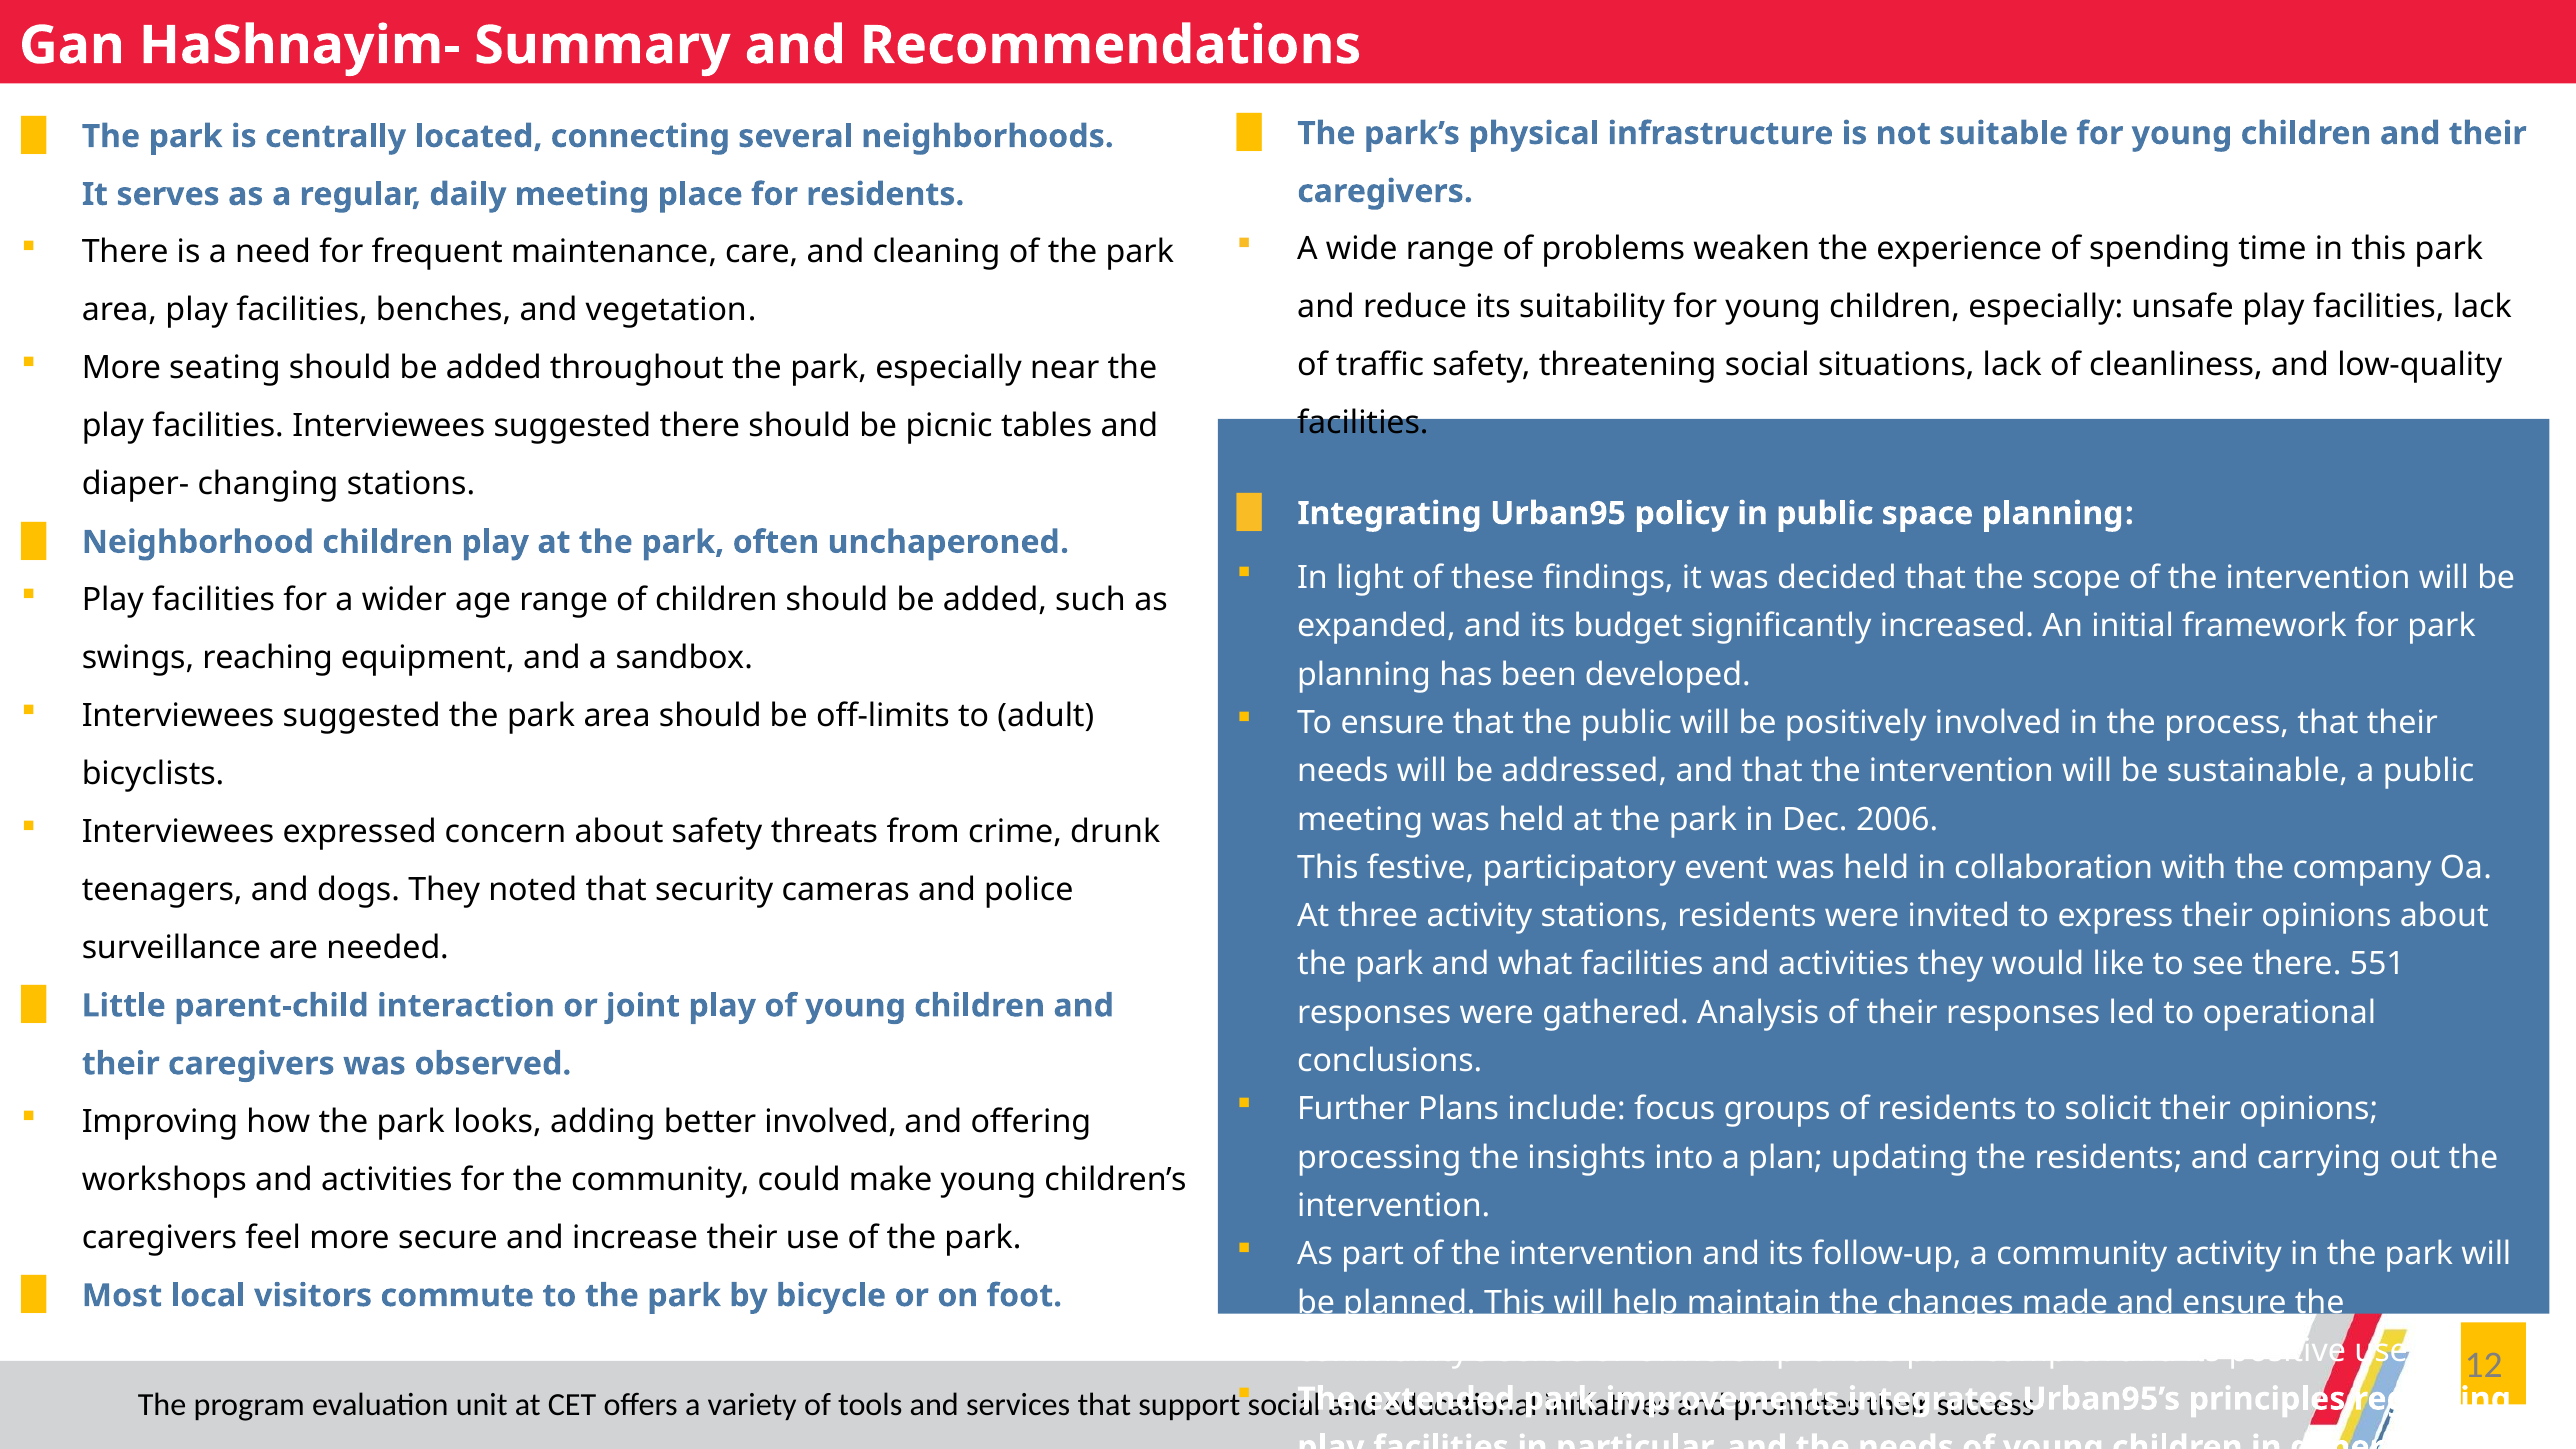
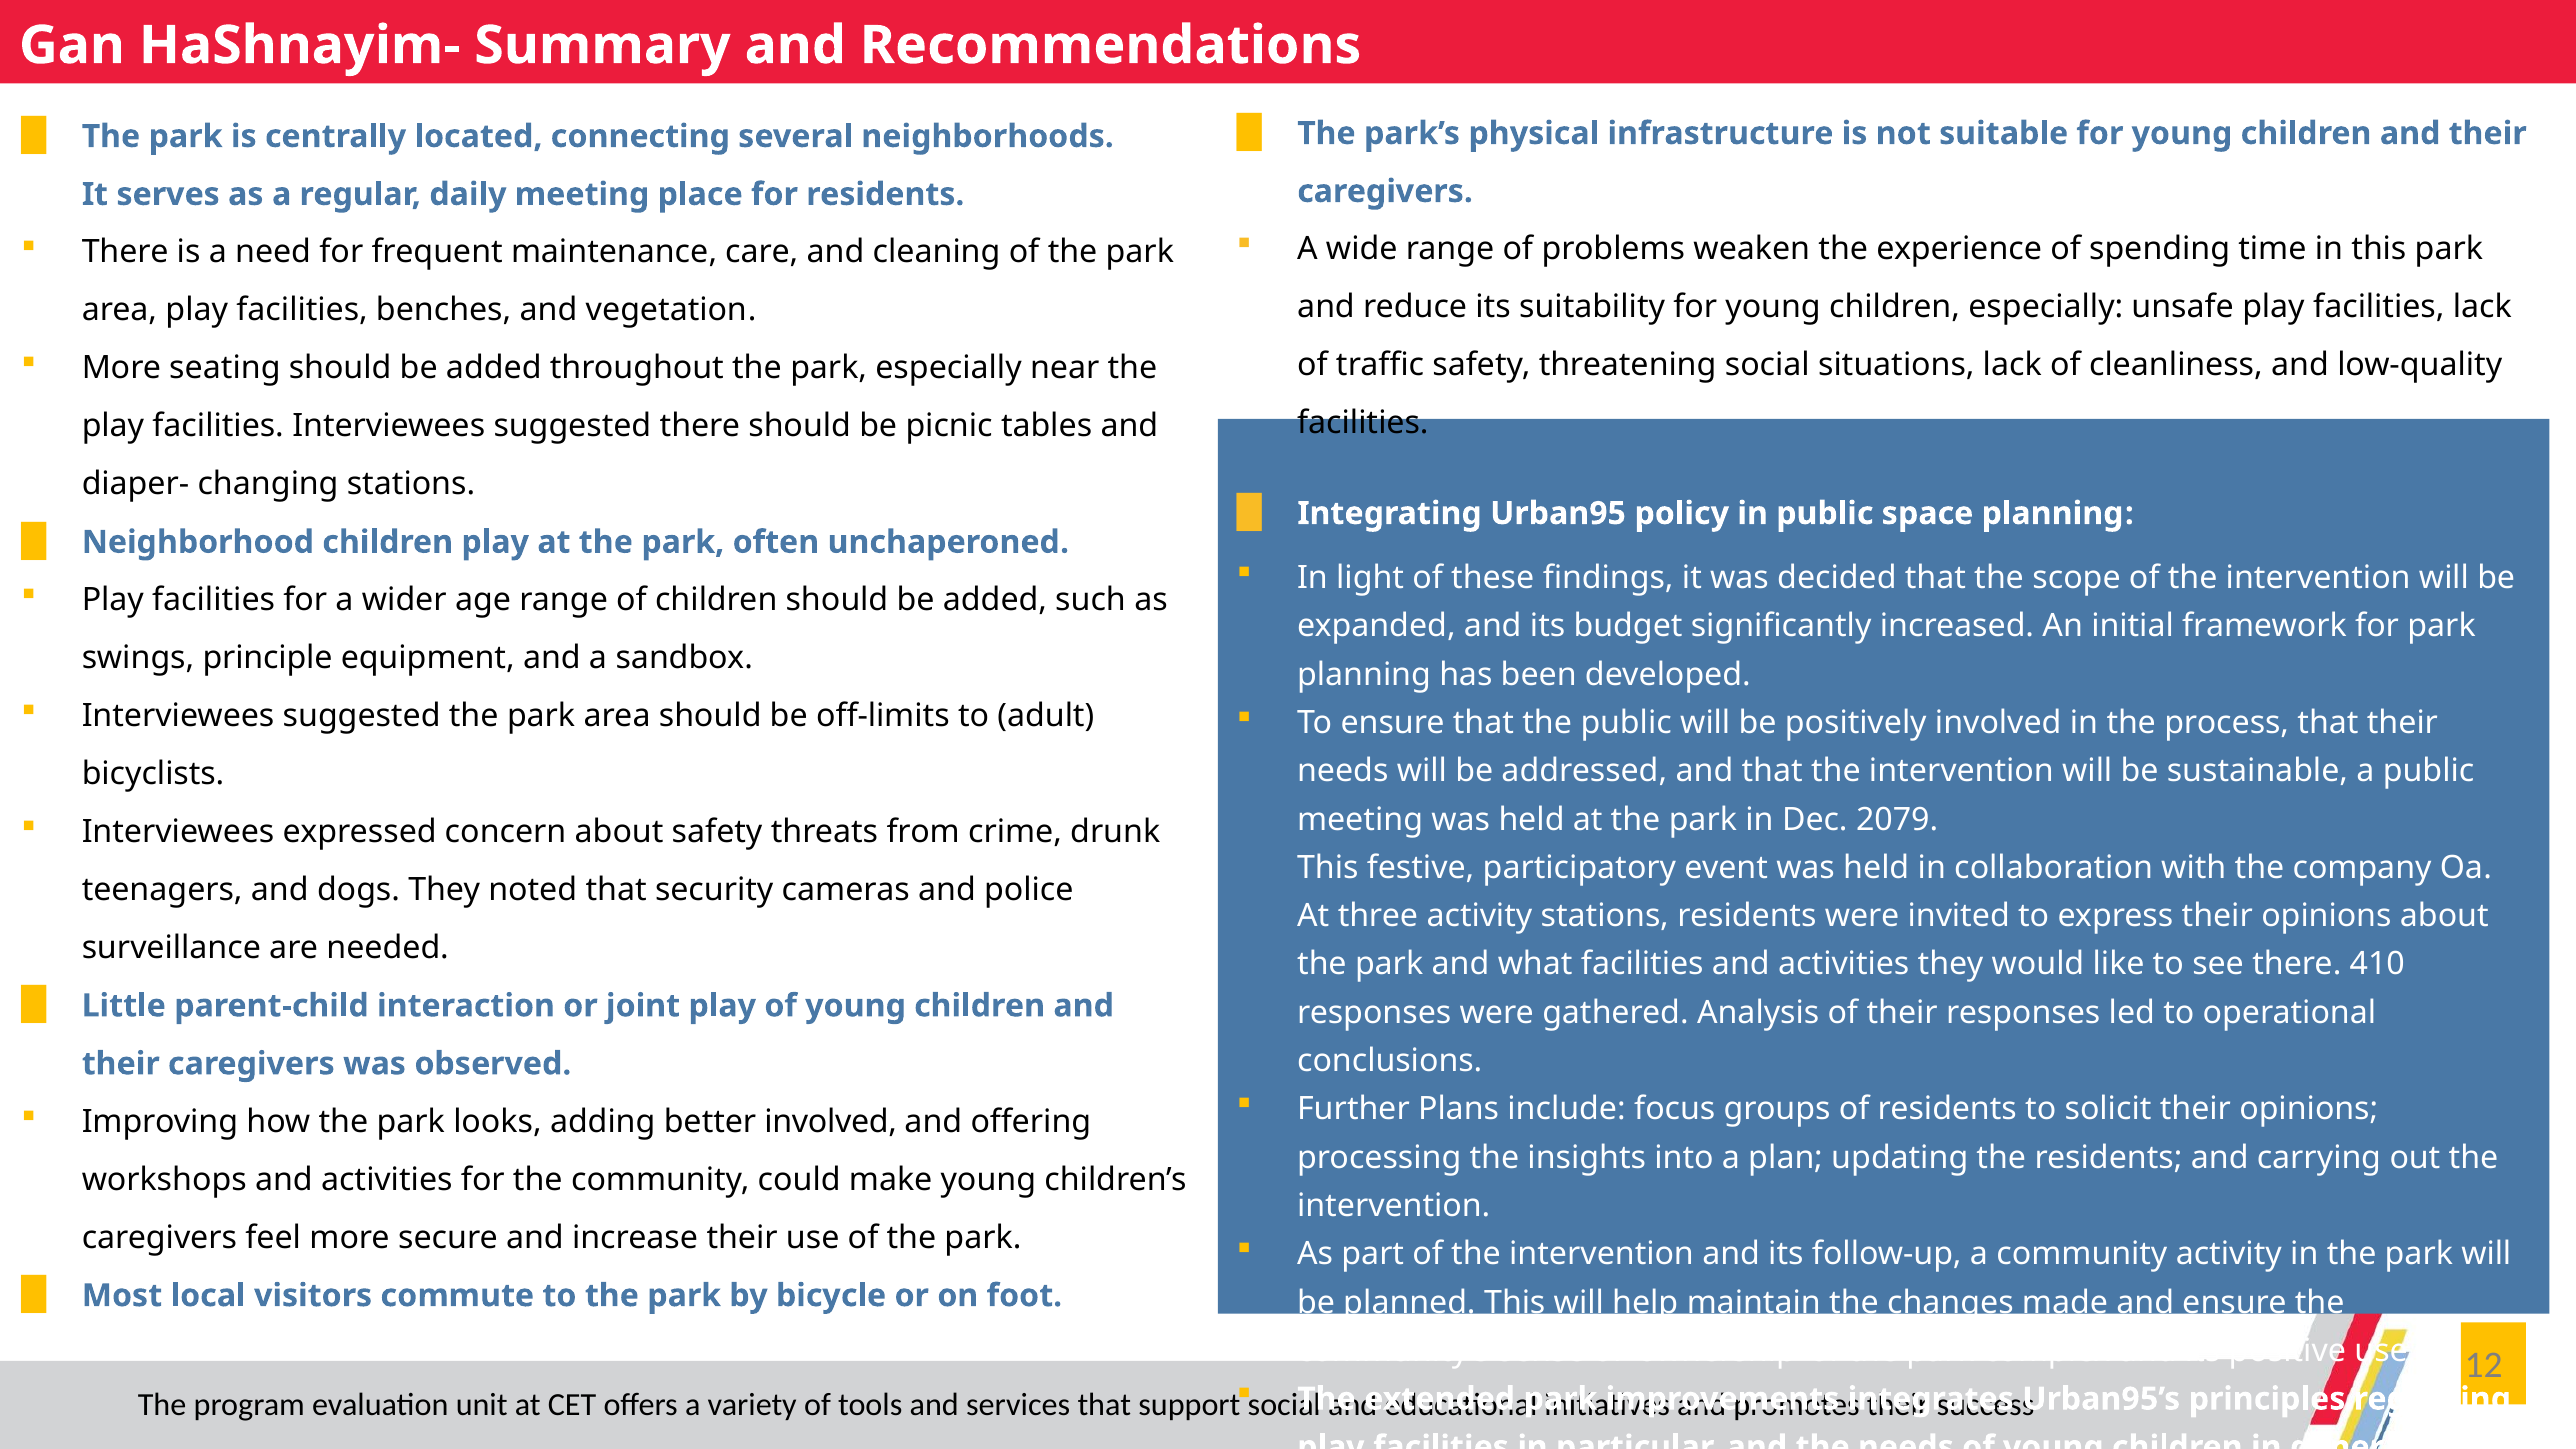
reaching: reaching -> principle (268, 658)
2006: 2006 -> 2079 (1897, 819)
551: 551 -> 410 (2377, 964)
